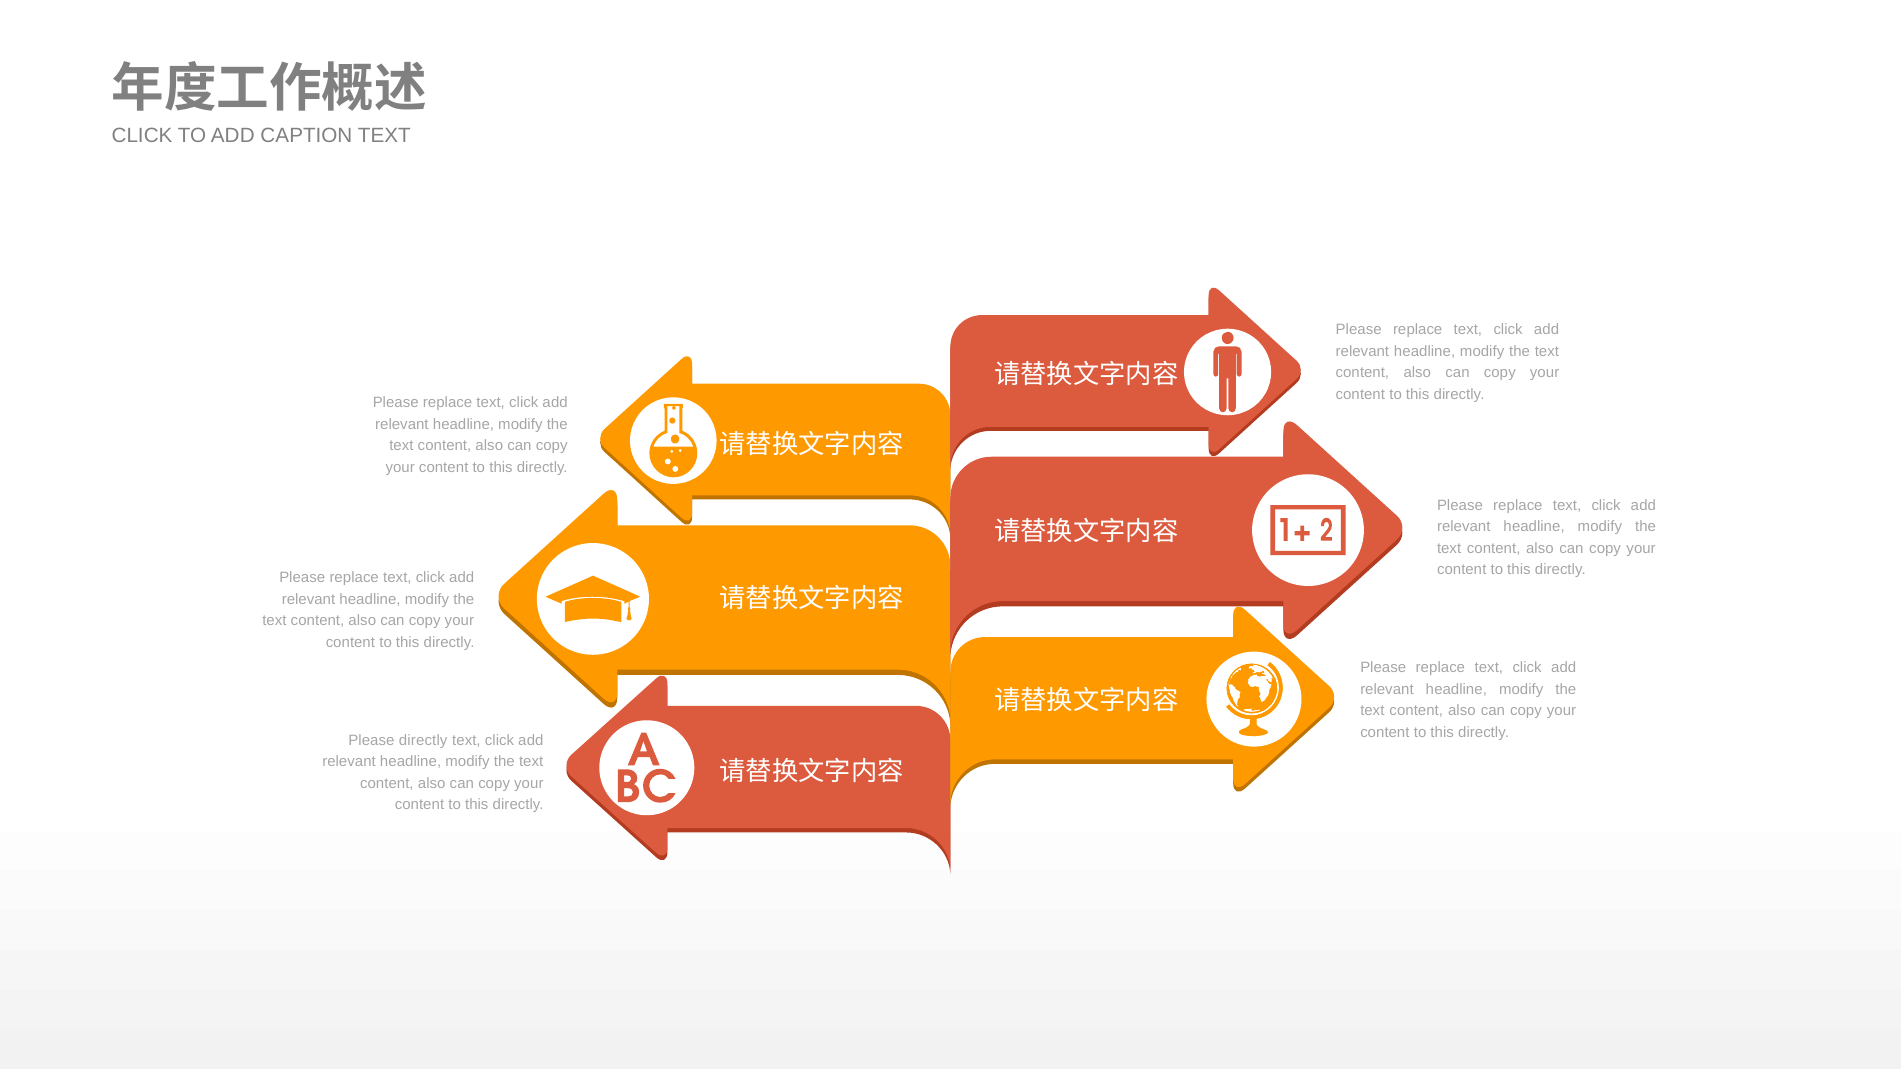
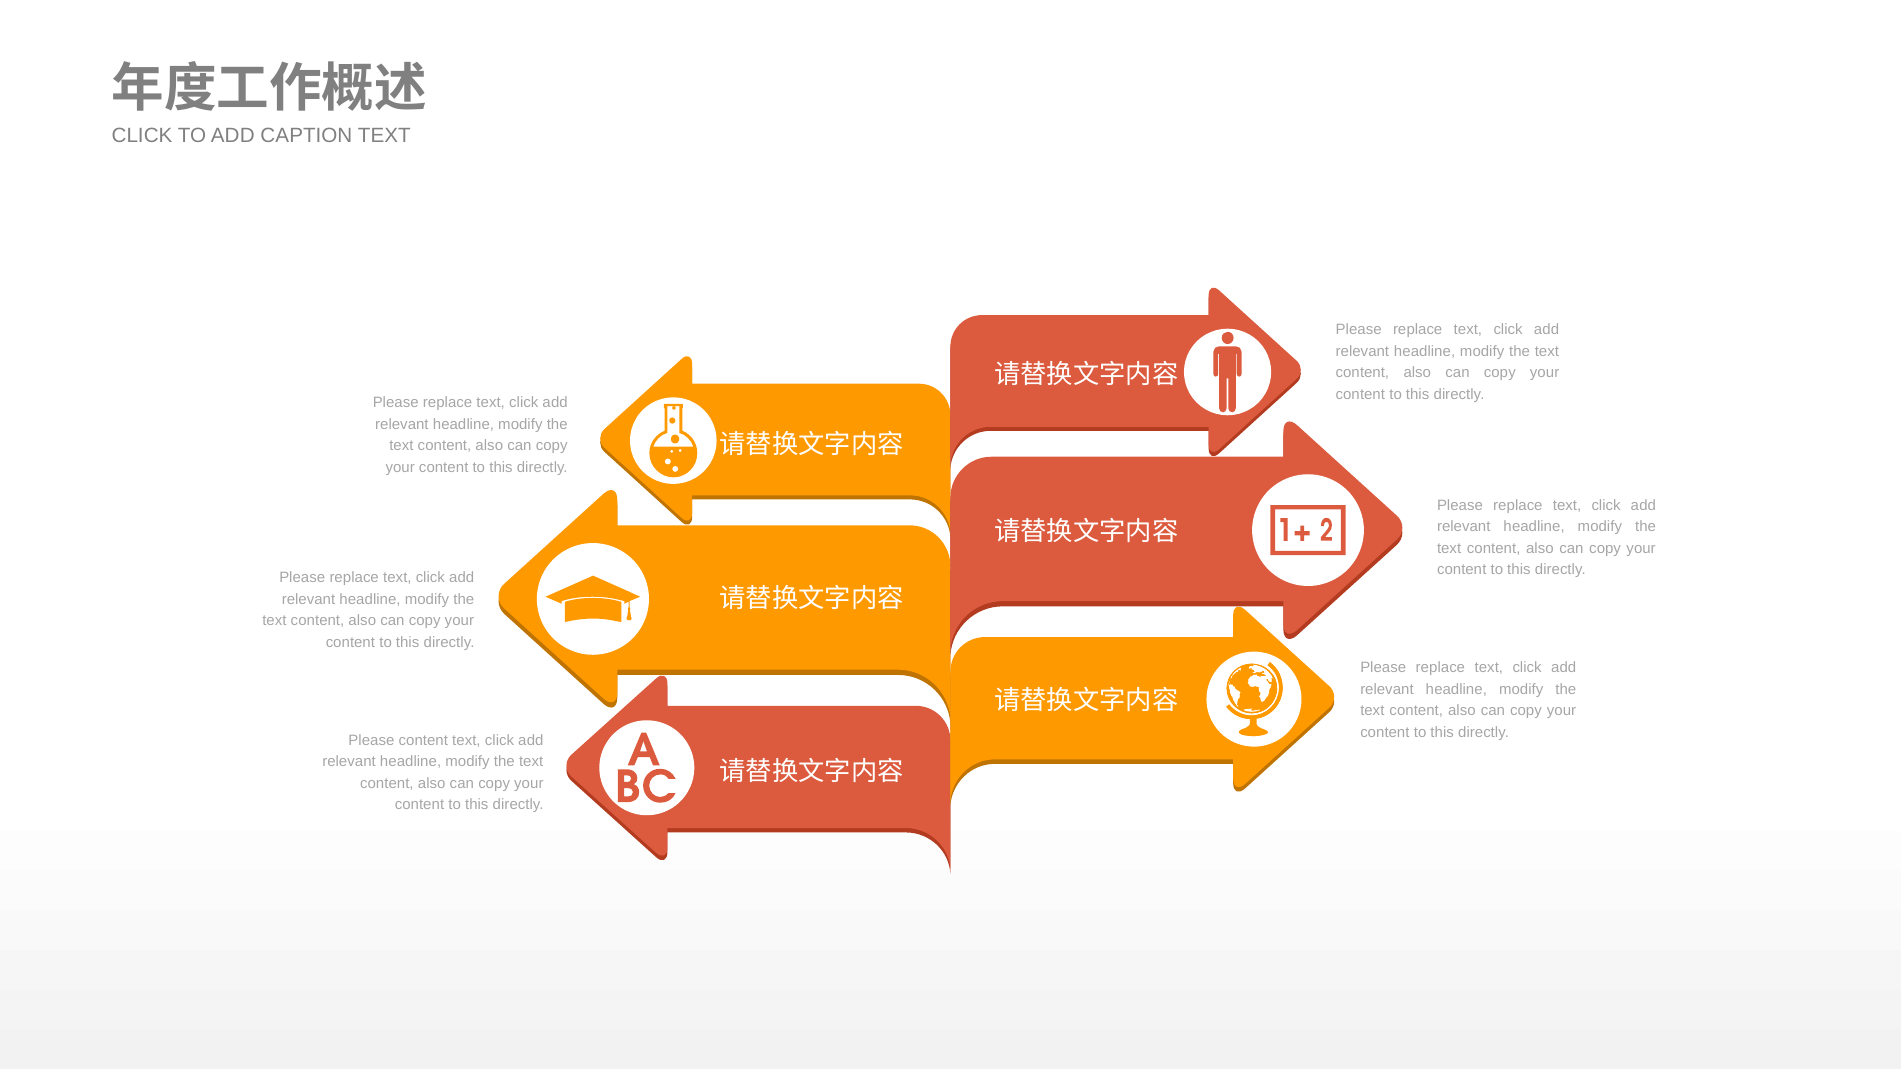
Please directly: directly -> content (423, 741)
